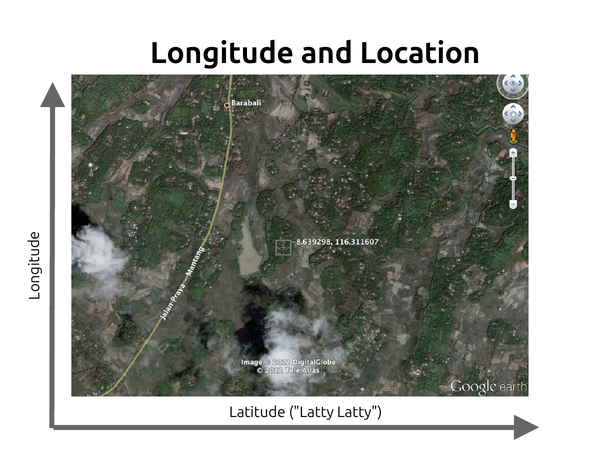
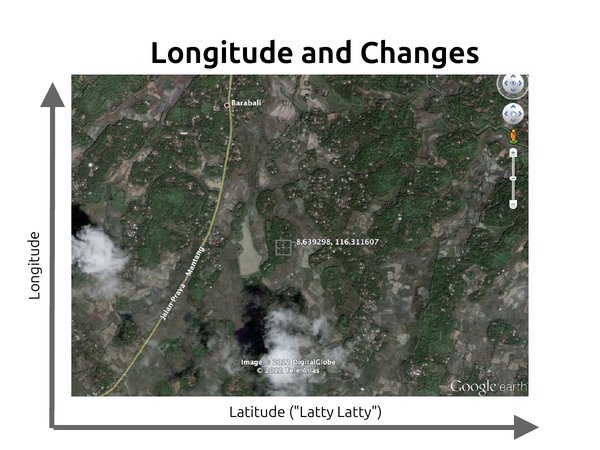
Location: Location -> Changes (420, 53)
